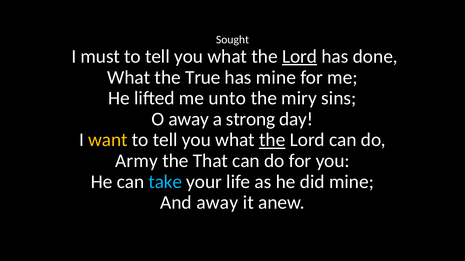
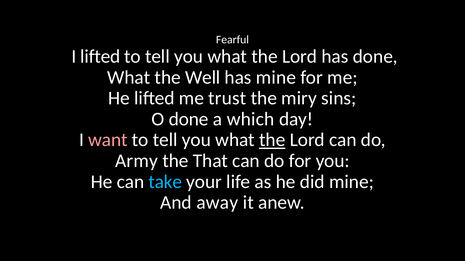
Sought: Sought -> Fearful (232, 40)
I must: must -> lifted (100, 57)
Lord underline: present -> none (300, 57)
True: True -> Well (203, 77)
unto: unto -> trust (227, 98)
O away: away -> done (189, 119)
strong: strong -> which (250, 119)
want colour: yellow -> pink (108, 140)
